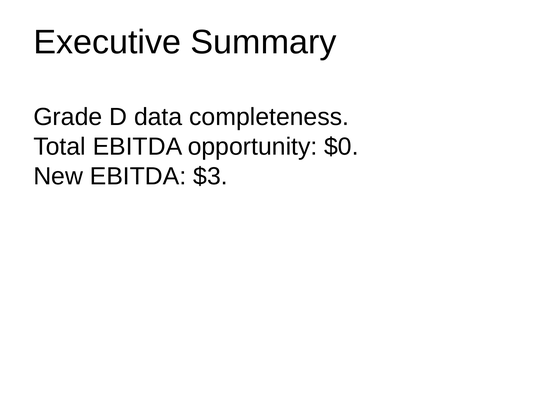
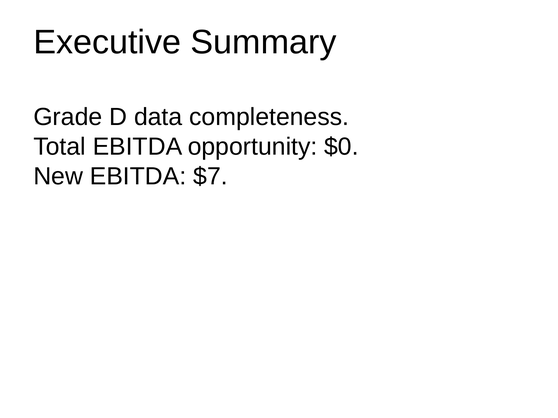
$3: $3 -> $7 (211, 177)
